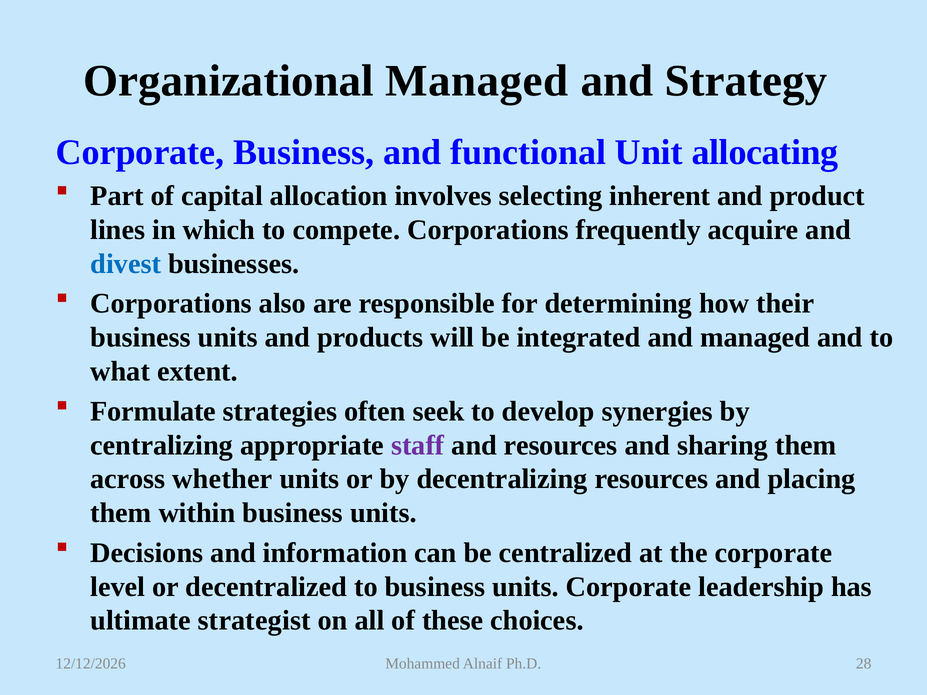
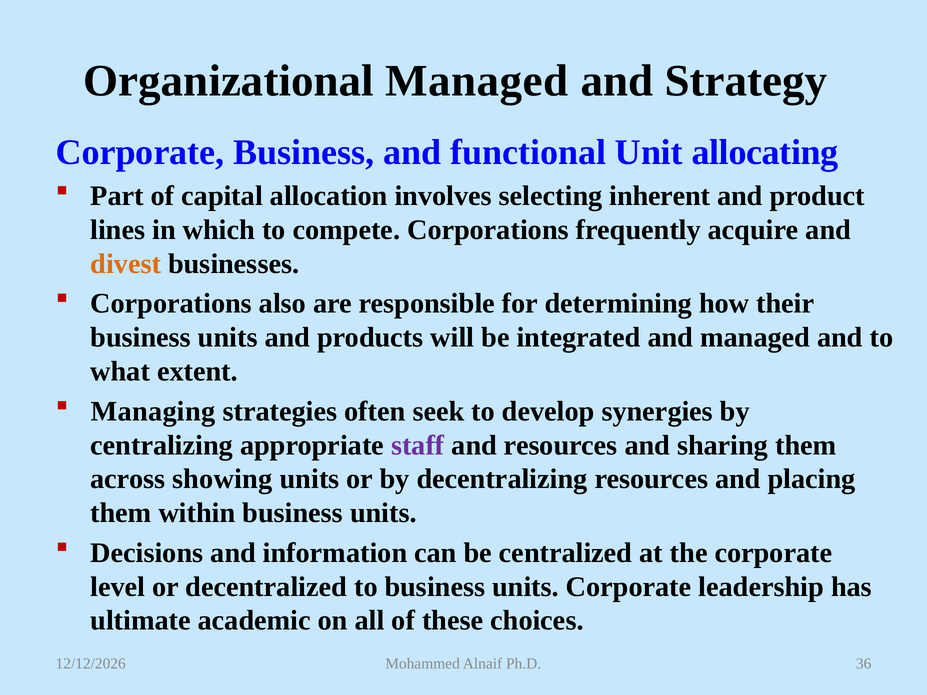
divest colour: blue -> orange (126, 264)
Formulate: Formulate -> Managing (153, 411)
whether: whether -> showing (222, 479)
strategist: strategist -> academic (254, 621)
28: 28 -> 36 (864, 664)
